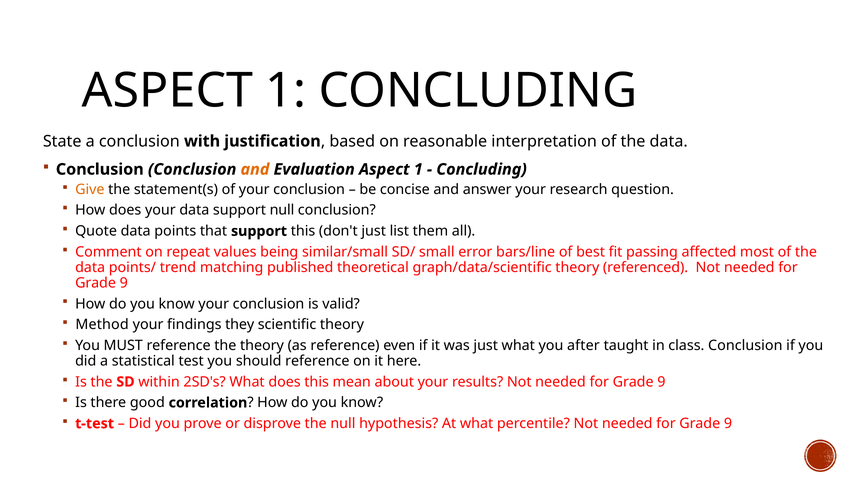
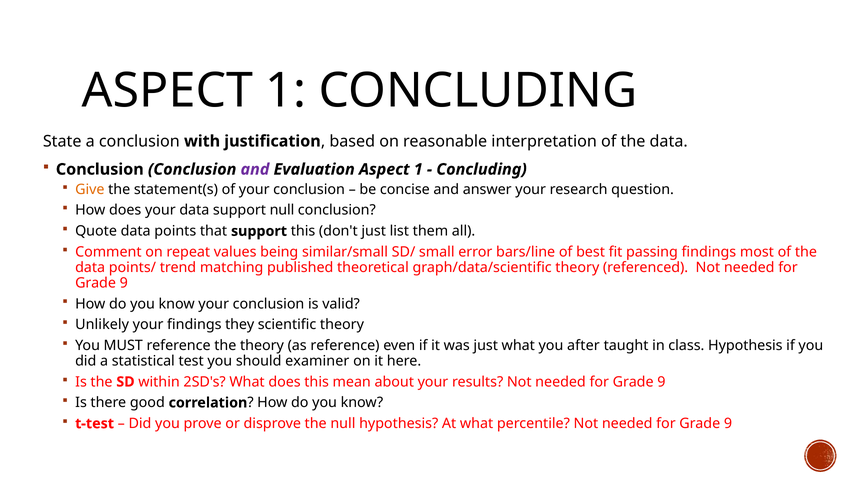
and colour: orange -> purple (255, 169)
passing affected: affected -> findings (709, 252)
Method: Method -> Unlikely (102, 324)
class Conclusion: Conclusion -> Hypothesis (745, 345)
should reference: reference -> examiner (317, 361)
